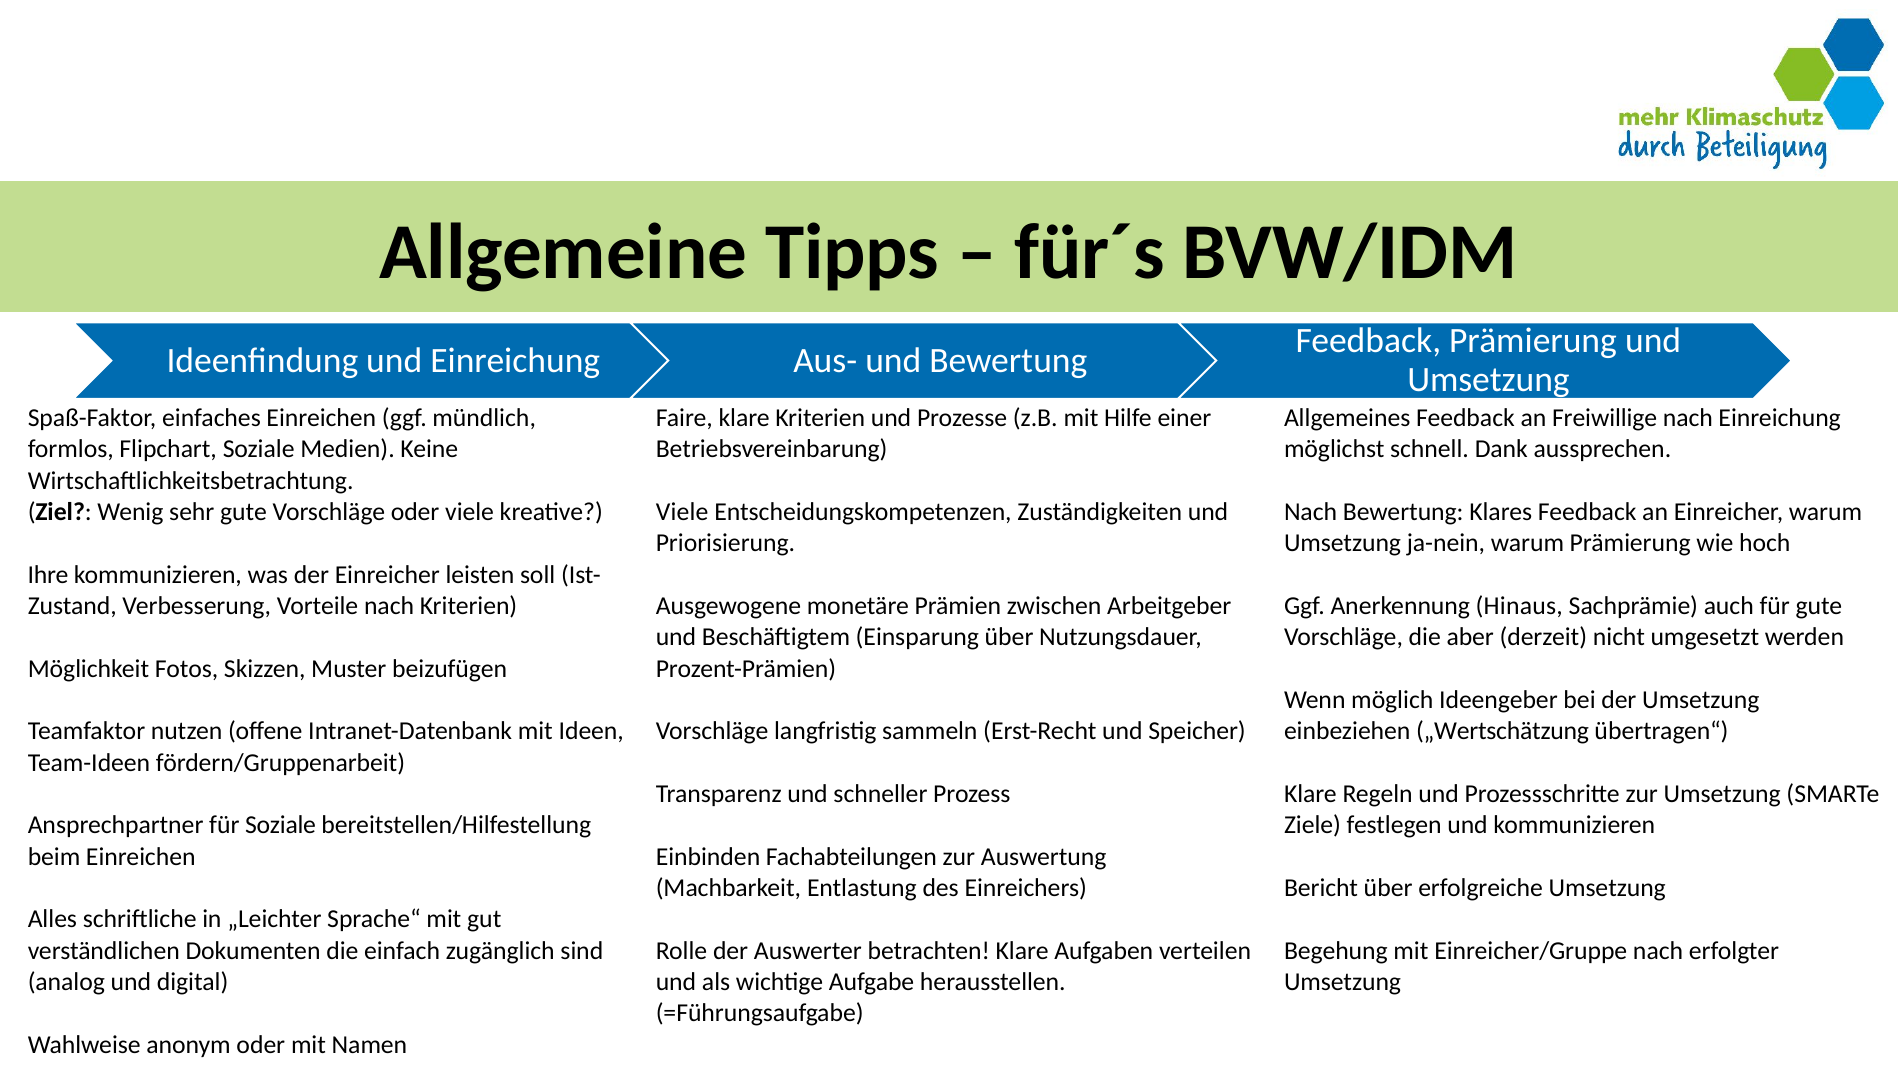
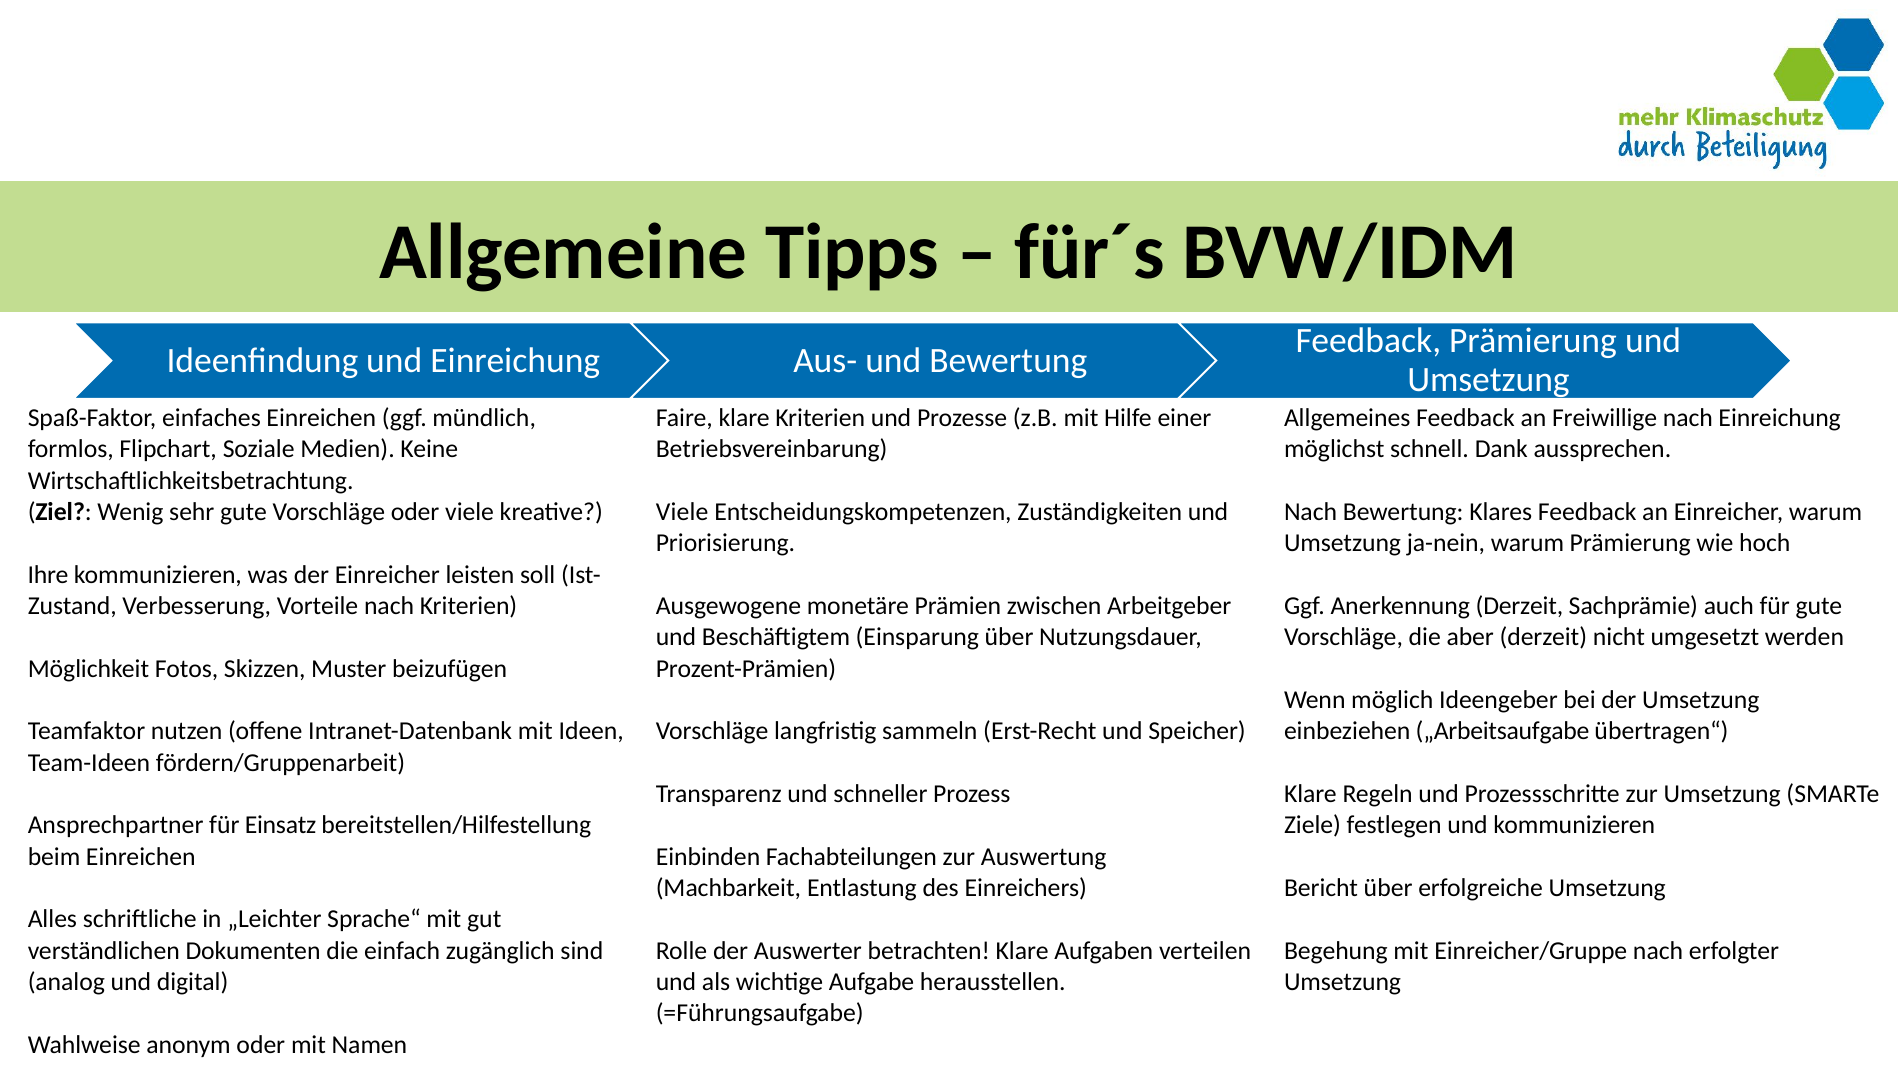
Anerkennung Hinaus: Hinaus -> Derzeit (1519, 606)
„Wertschätzung: „Wertschätzung -> „Arbeitsaufgabe (1503, 731)
für Soziale: Soziale -> Einsatz (281, 825)
